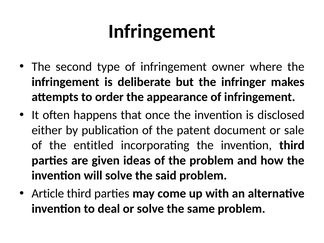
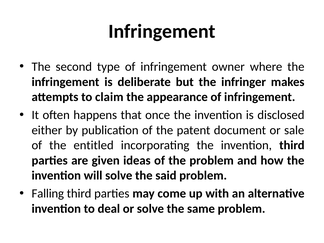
order: order -> claim (109, 97)
Article: Article -> Falling (48, 194)
